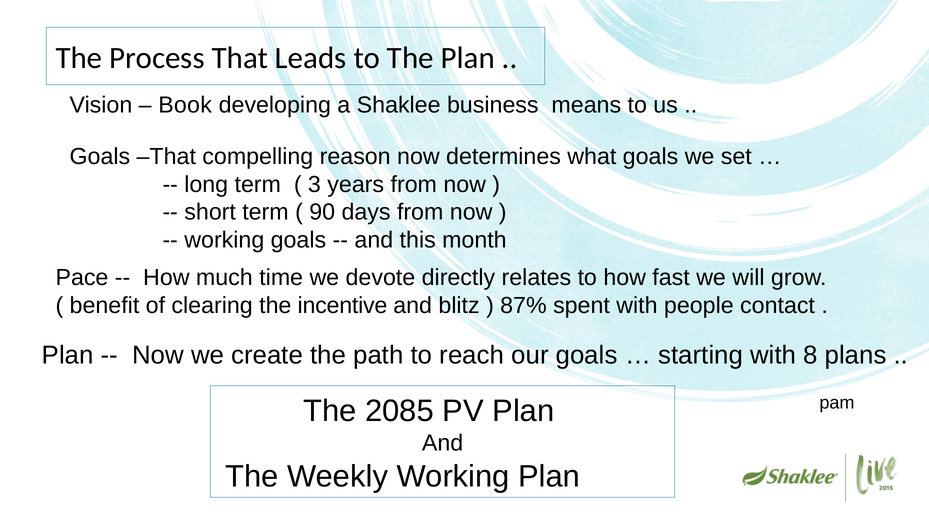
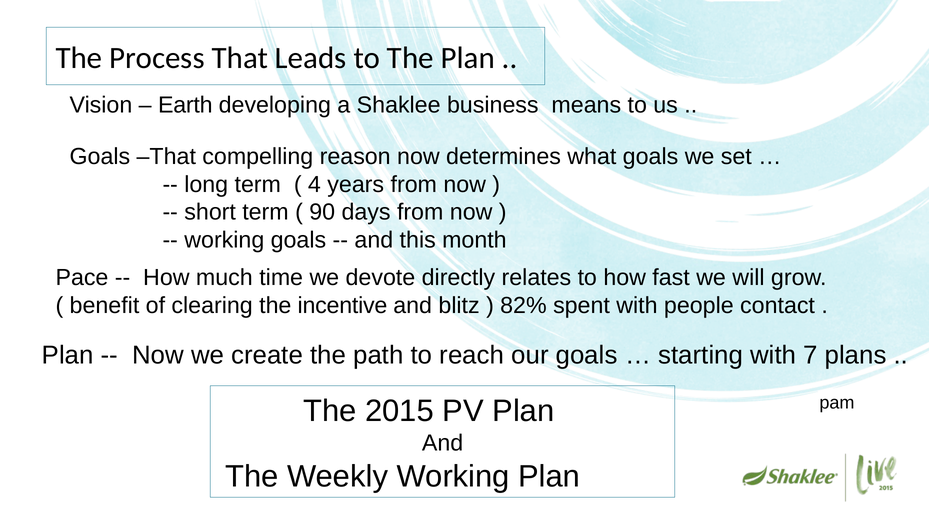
Book: Book -> Earth (185, 105)
3: 3 -> 4 (314, 184)
87%: 87% -> 82% (523, 305)
8: 8 -> 7 (810, 355)
2085: 2085 -> 2015 (399, 411)
